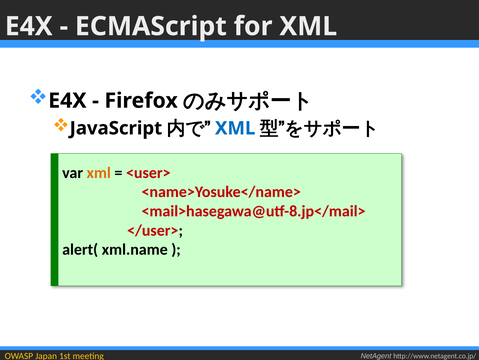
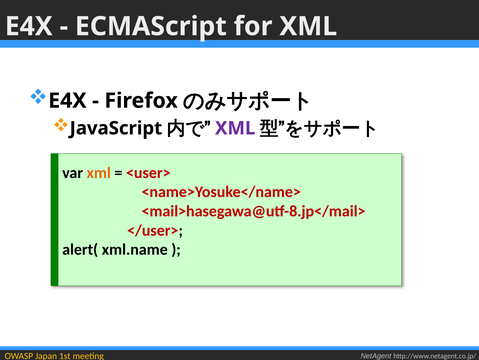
XML colour: blue -> purple (235, 128)
